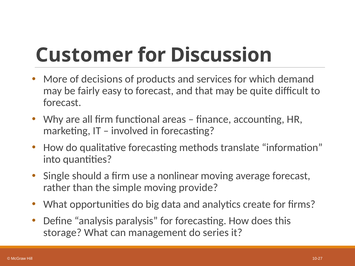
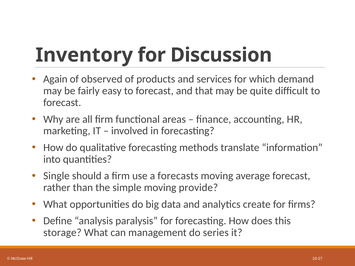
Customer: Customer -> Inventory (84, 55)
More: More -> Again (55, 79)
decisions: decisions -> observed (102, 79)
nonlinear: nonlinear -> forecasts (178, 176)
